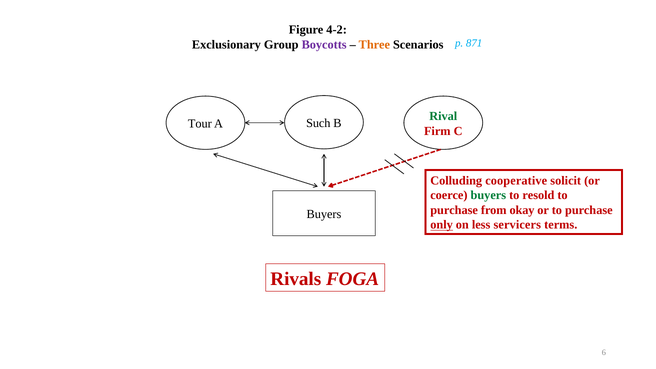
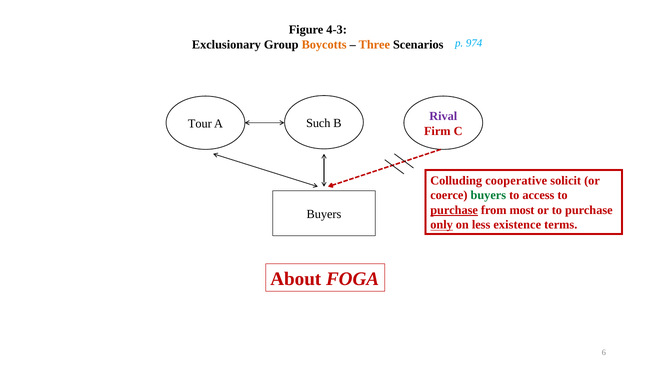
4-2: 4-2 -> 4-3 (337, 30)
Boycotts colour: purple -> orange (324, 45)
871: 871 -> 974 (474, 43)
Rival colour: green -> purple (443, 116)
resold: resold -> access (538, 195)
purchase underline: none -> present (454, 210)
okay: okay -> most (522, 210)
servicers: servicers -> existence (517, 225)
Rivals: Rivals -> About (296, 279)
